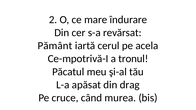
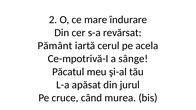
tronul: tronul -> sânge (133, 59)
drag: drag -> jurul (130, 85)
